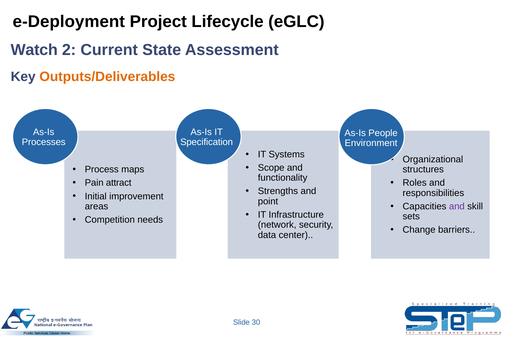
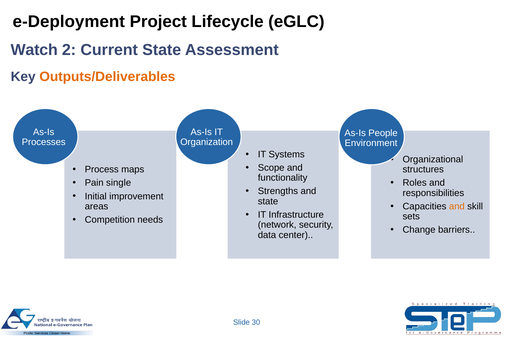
Specification: Specification -> Organization (207, 142)
attract: attract -> single (119, 183)
point: point -> state (268, 202)
and colour: purple -> orange (457, 207)
